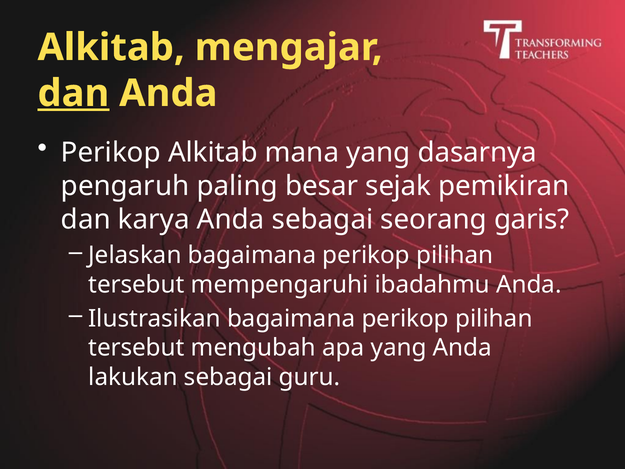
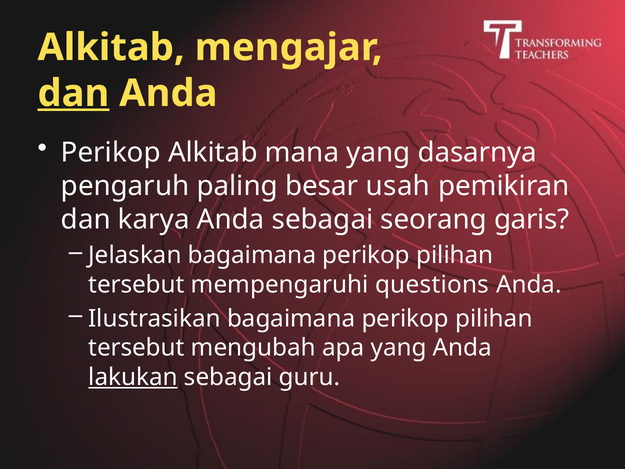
sejak: sejak -> usah (398, 186)
ibadahmu: ibadahmu -> questions (432, 284)
lakukan underline: none -> present (133, 377)
